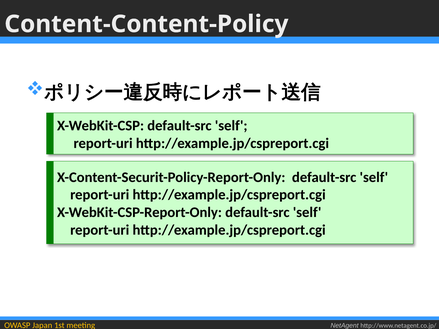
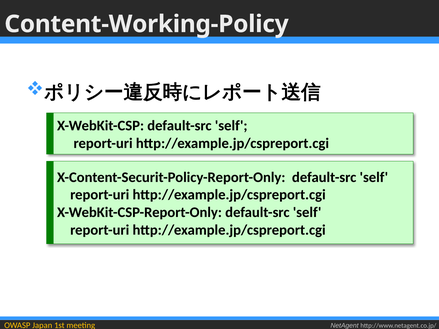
Content-Content-Policy: Content-Content-Policy -> Content-Working-Policy (147, 24)
